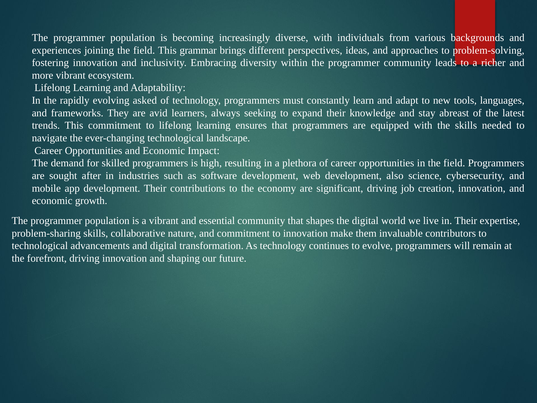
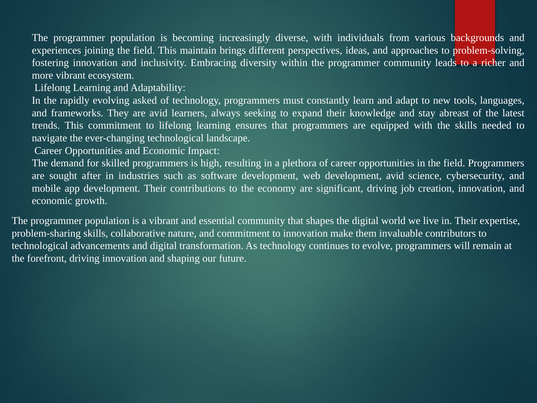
grammar: grammar -> maintain (198, 50)
development also: also -> avid (395, 176)
